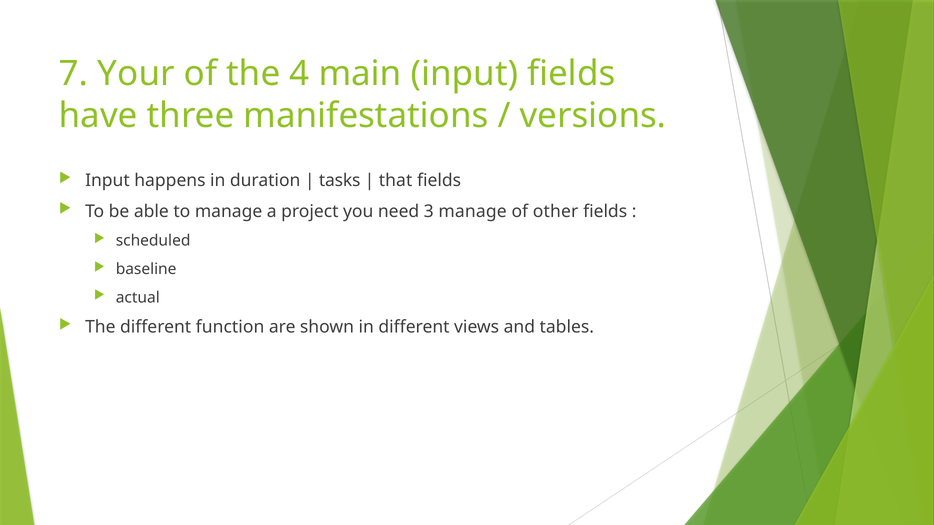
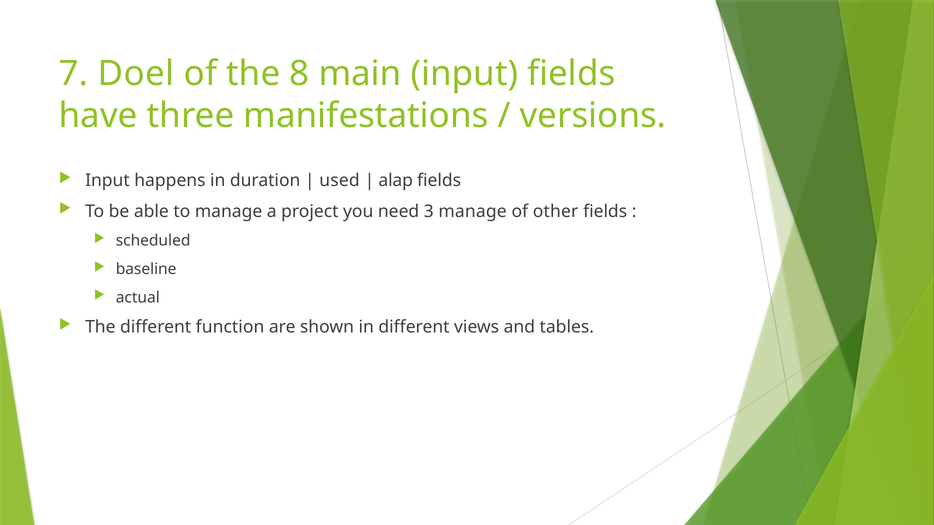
Your: Your -> Doel (136, 74)
4: 4 -> 8 (299, 74)
tasks: tasks -> used (340, 181)
that: that -> alap (396, 181)
